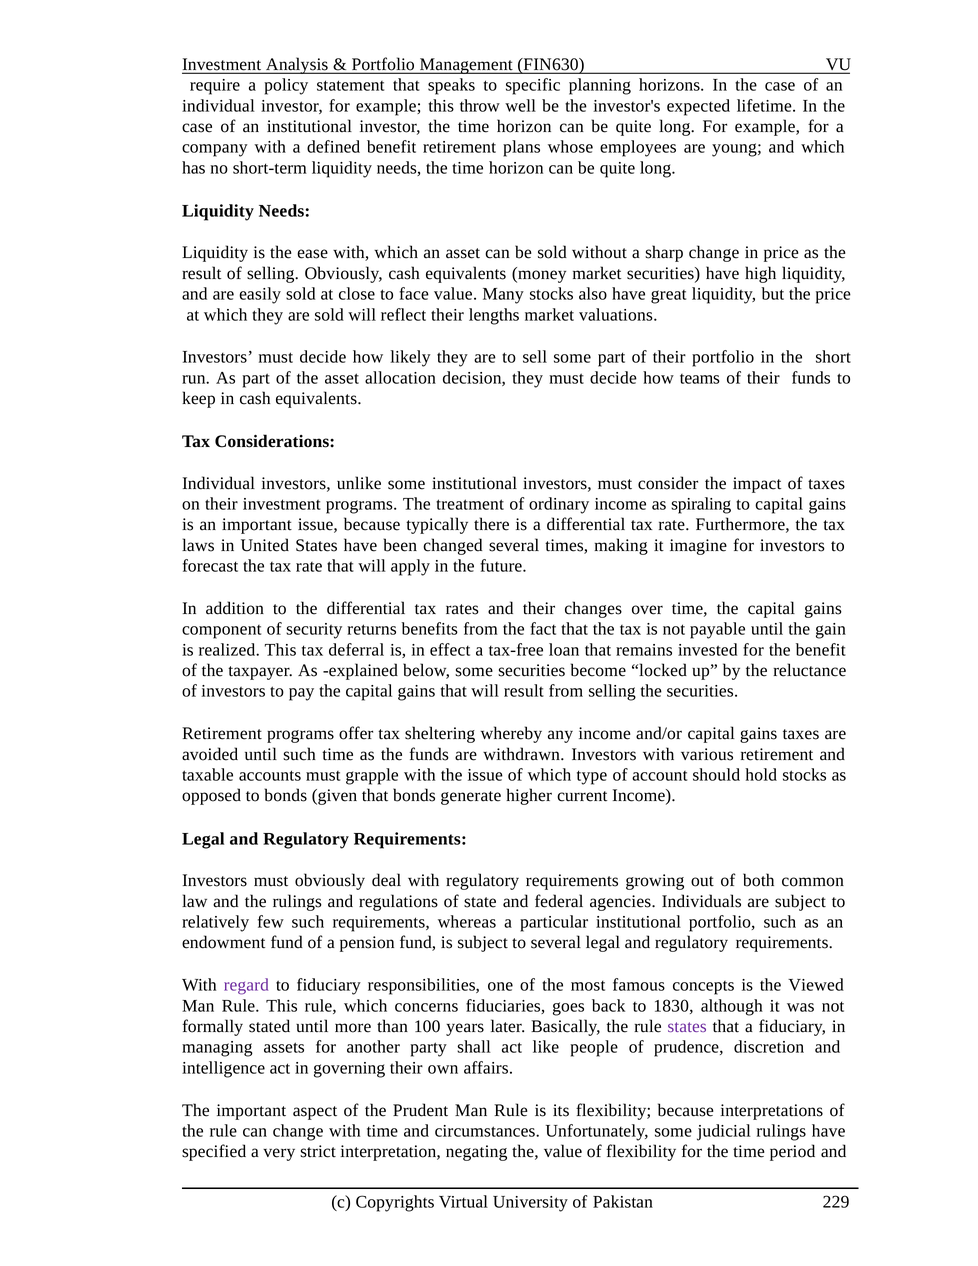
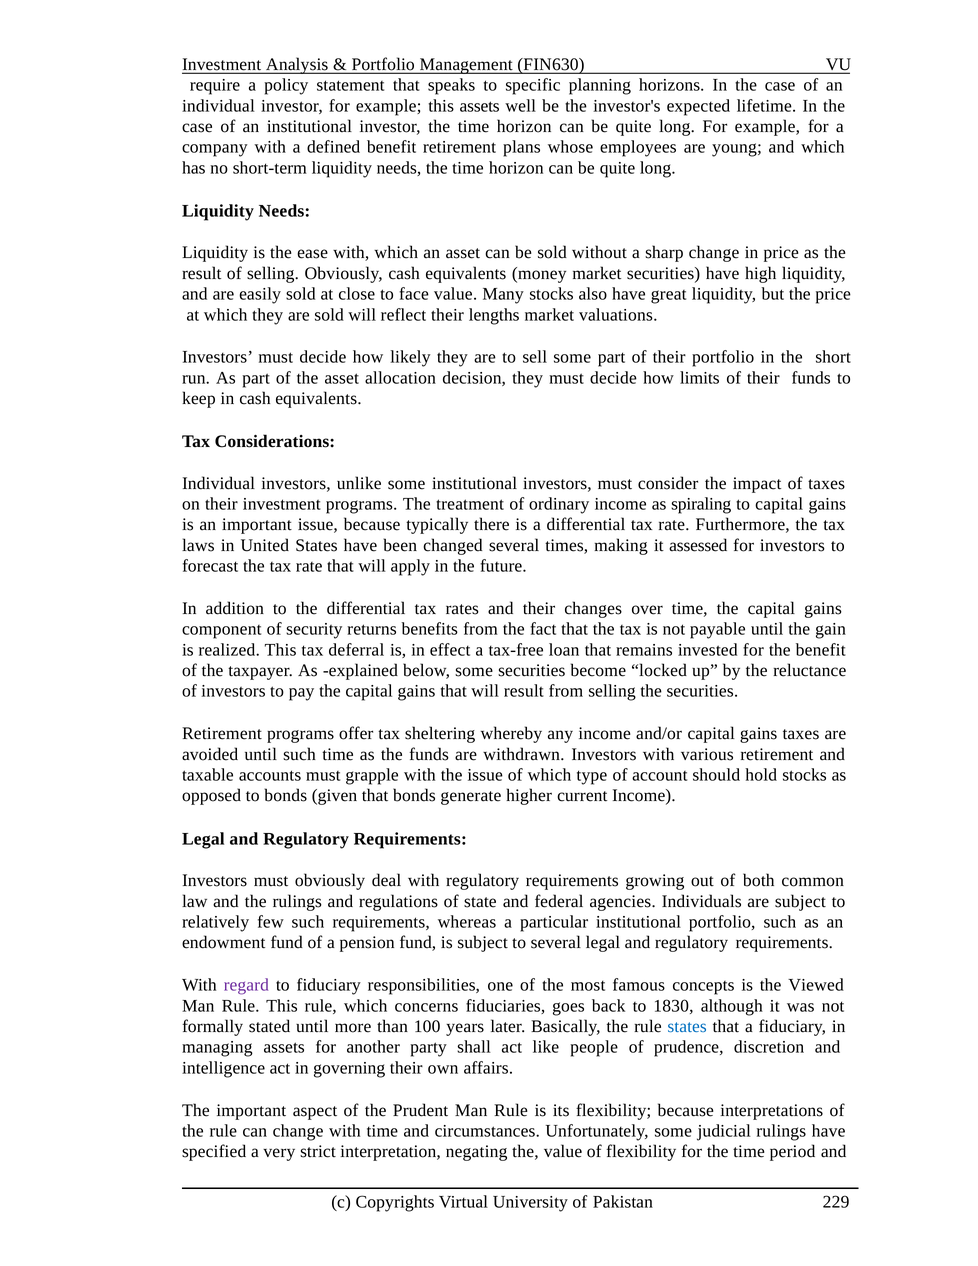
this throw: throw -> assets (480, 106)
teams: teams -> limits (700, 378)
imagine: imagine -> assessed (698, 545)
states colour: purple -> blue (687, 1026)
